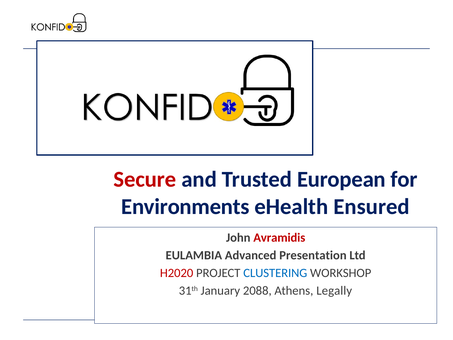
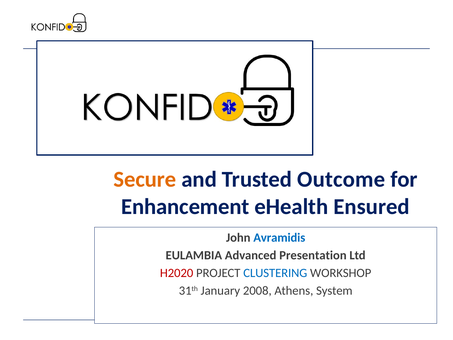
Secure colour: red -> orange (145, 179)
European: European -> Outcome (341, 179)
Environments: Environments -> Enhancement (185, 206)
Avramidis colour: red -> blue (279, 238)
2088: 2088 -> 2008 (257, 290)
Legally: Legally -> System (334, 290)
